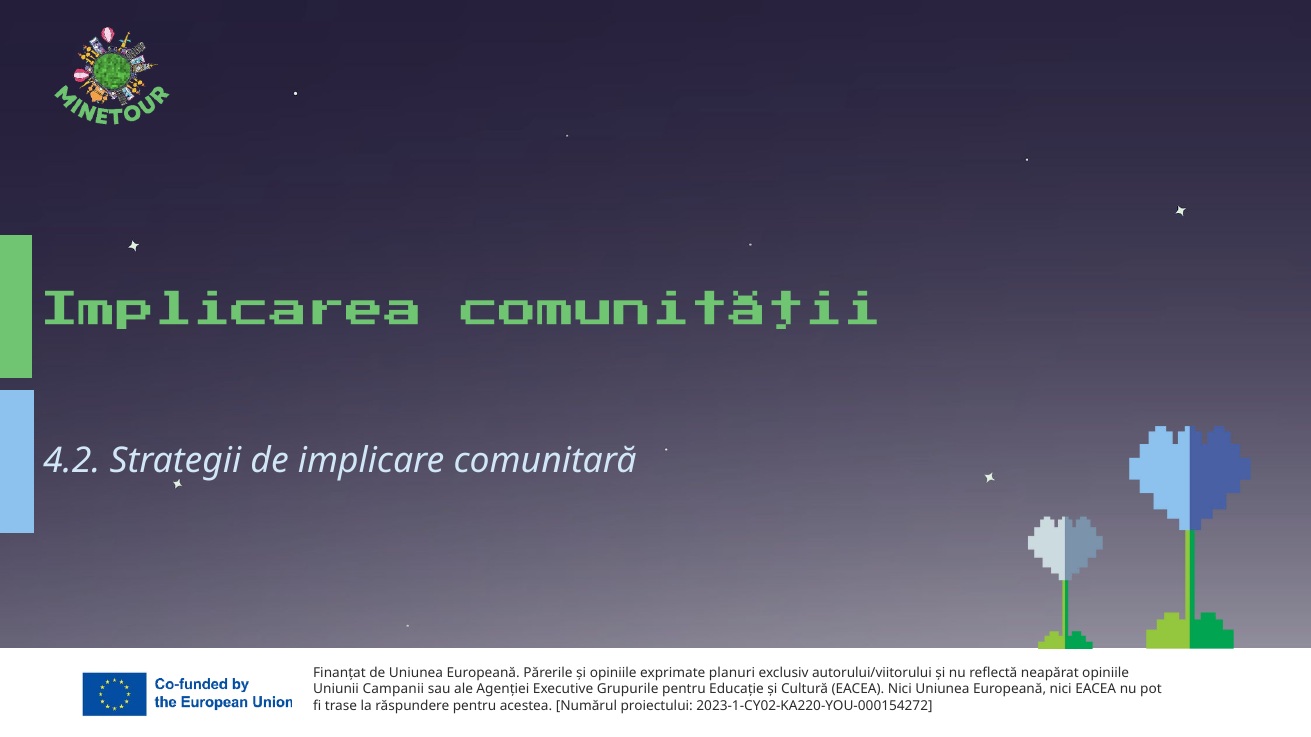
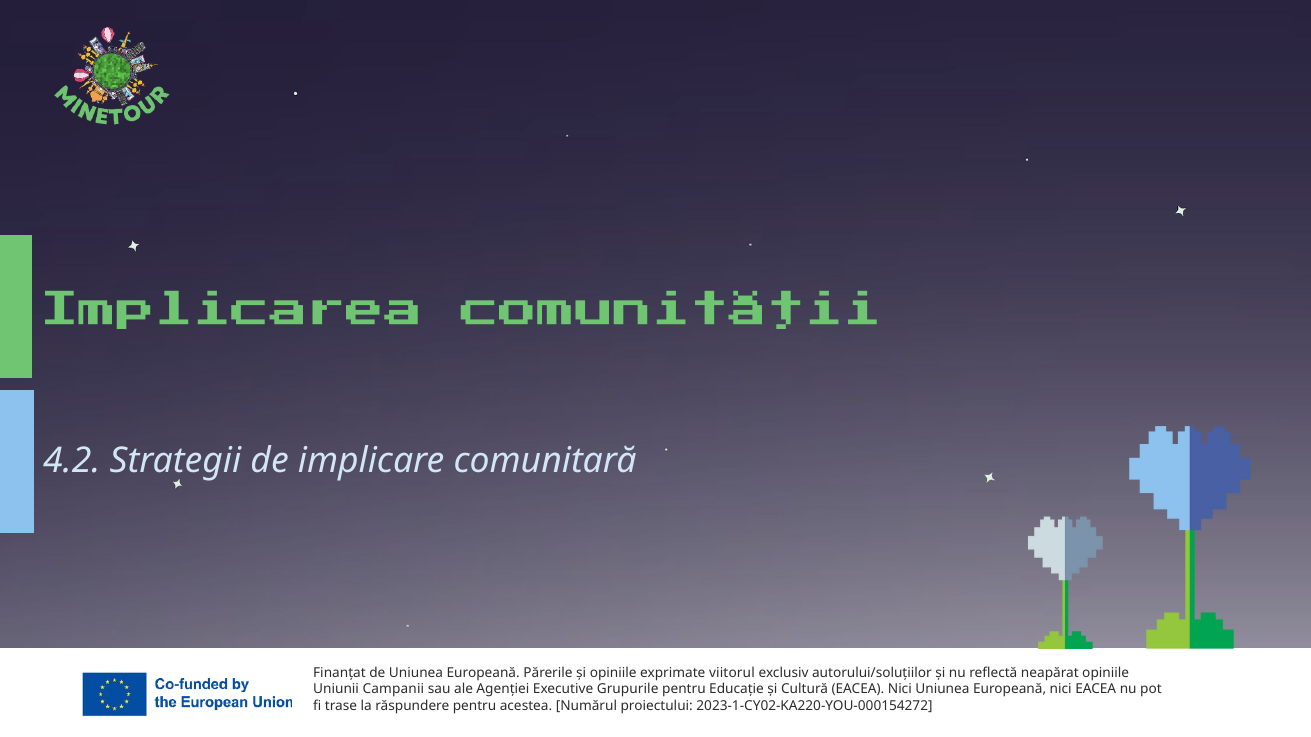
planuri: planuri -> viitorul (732, 673)
autorului/viitorului: autorului/viitorului -> autorului/soluțiilor (872, 673)
